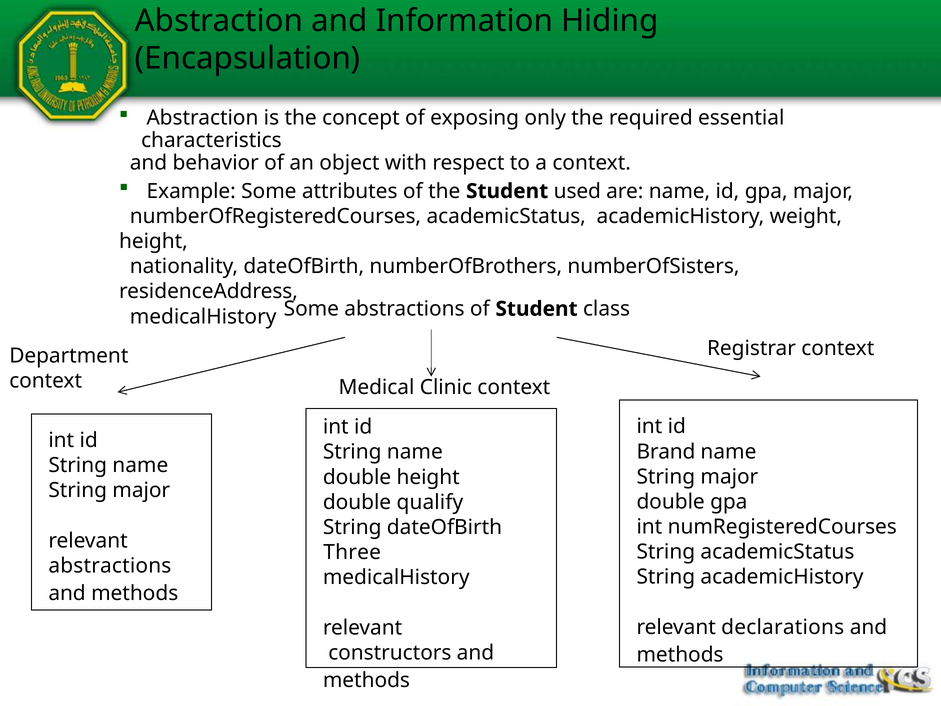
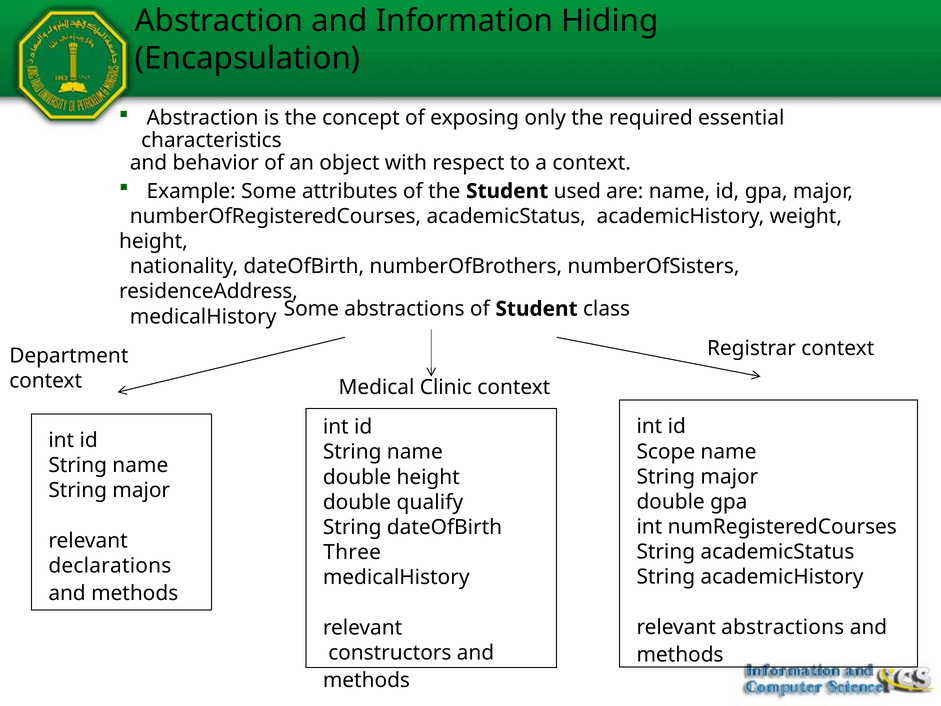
Brand: Brand -> Scope (666, 451)
abstractions: abstractions -> declarations (110, 566)
relevant declarations: declarations -> abstractions (783, 627)
